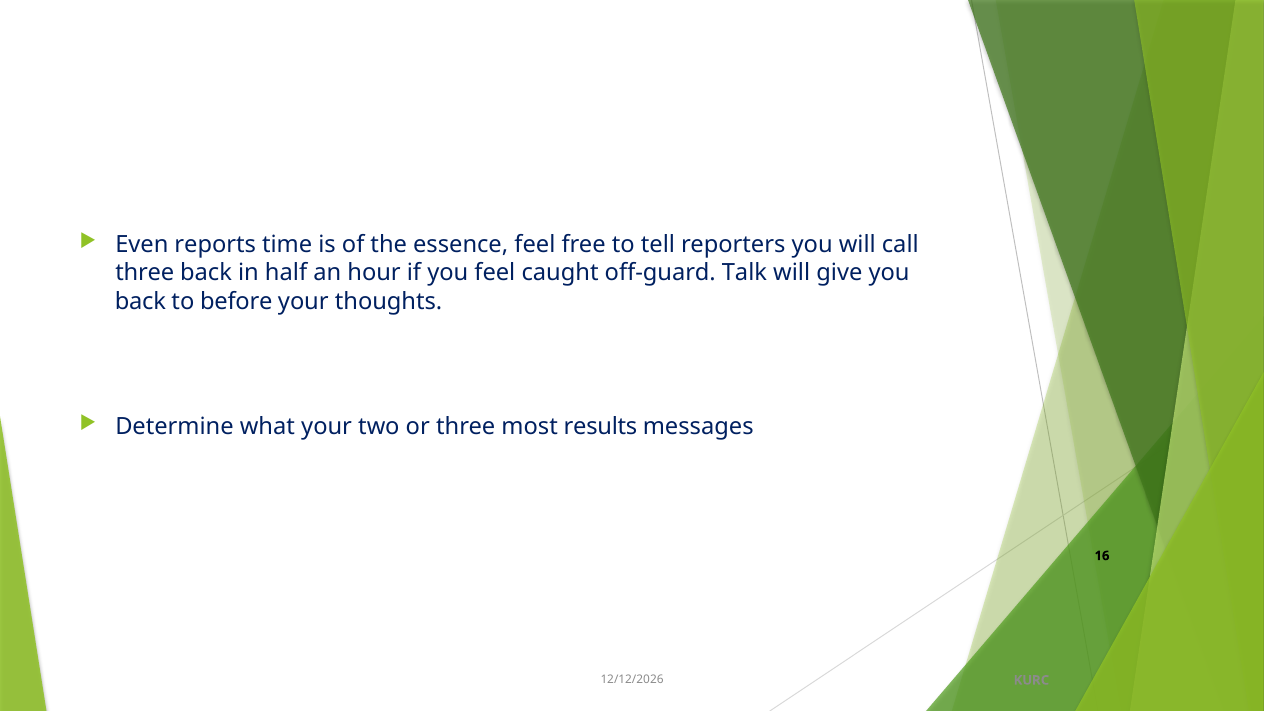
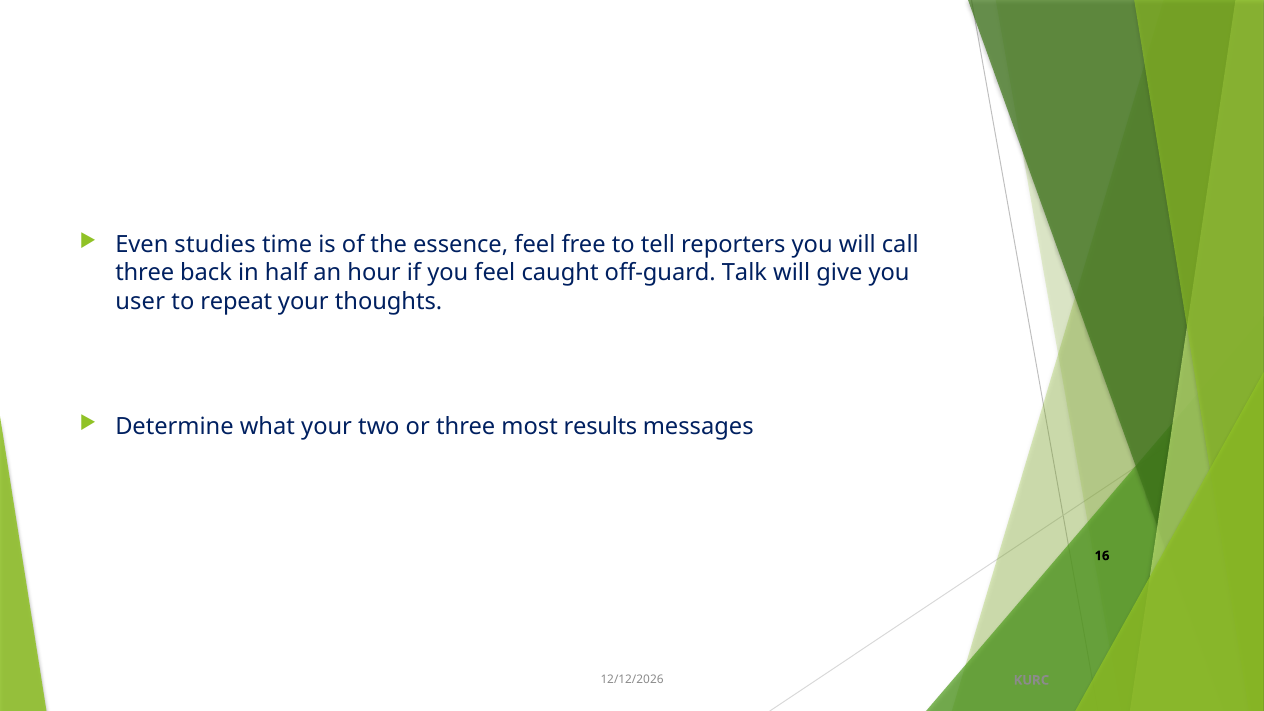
reports: reports -> studies (215, 245)
back: back -> user (140, 302)
before: before -> repeat (236, 302)
